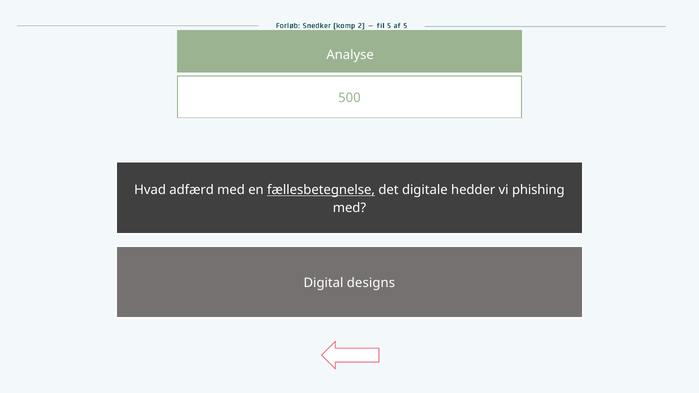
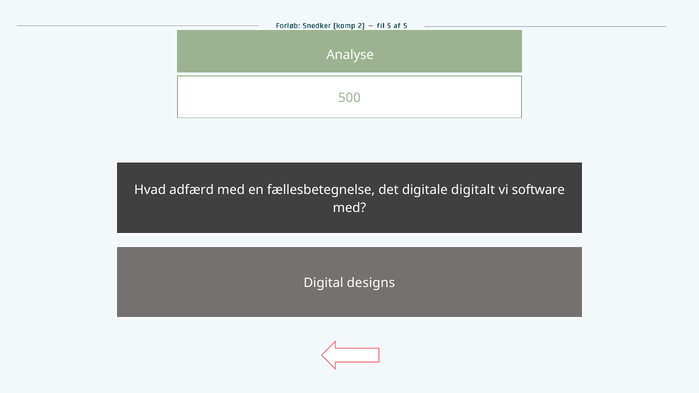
fællesbetegnelse underline: present -> none (321, 190)
hedder: hedder -> digitalt (473, 190)
phishing: phishing -> software (538, 190)
